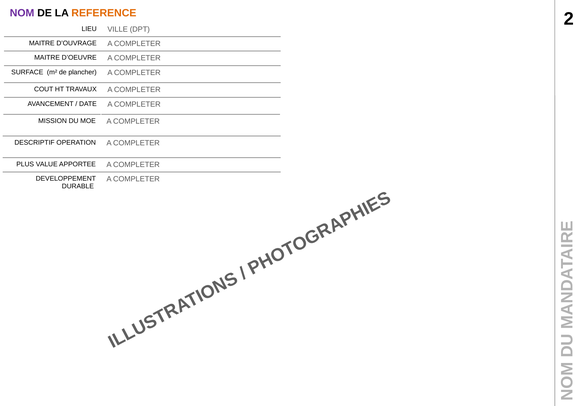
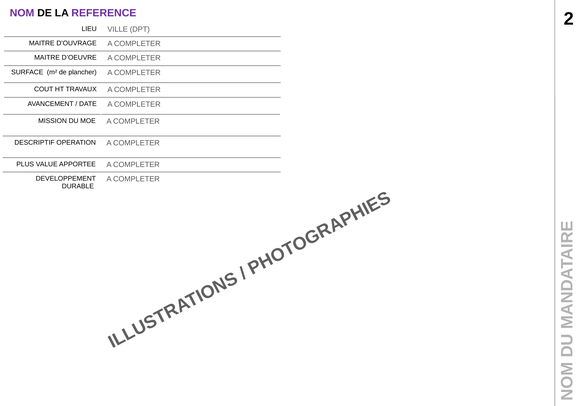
REFERENCE colour: orange -> purple (104, 13)
